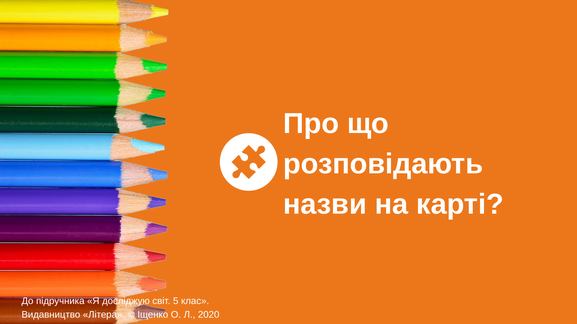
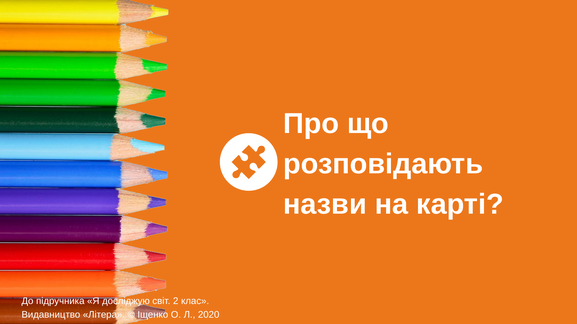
5: 5 -> 2 (176, 302)
